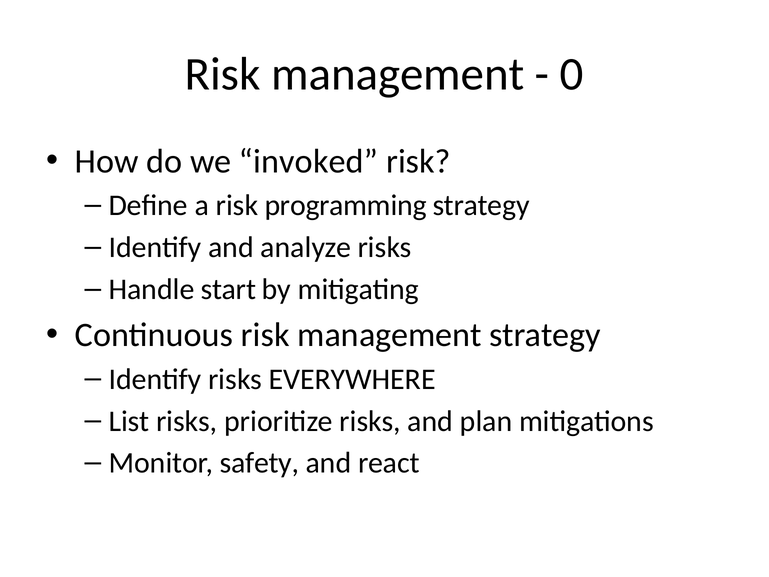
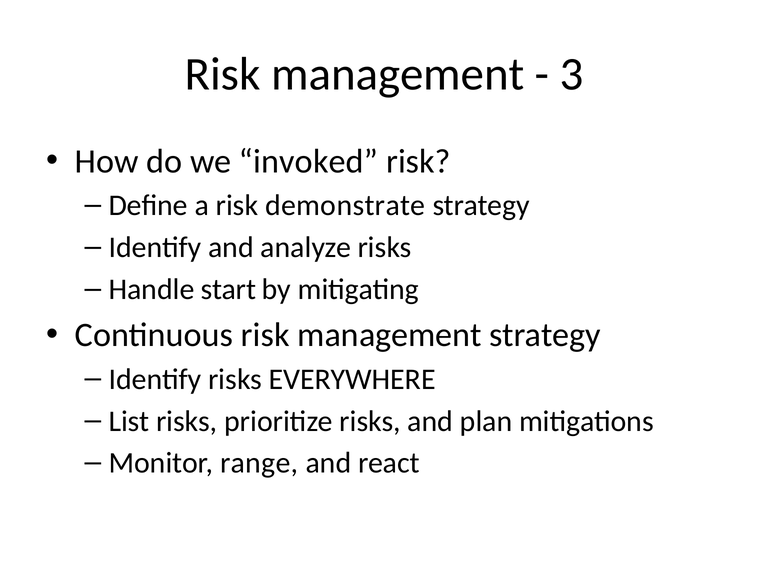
0: 0 -> 3 (572, 74)
programming: programming -> demonstrate (345, 205)
safety: safety -> range (259, 463)
